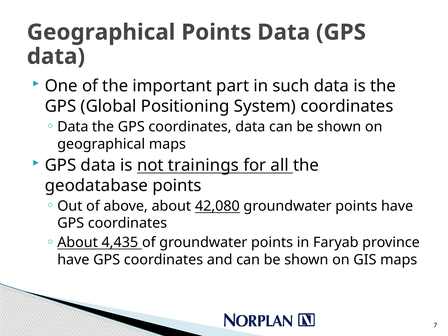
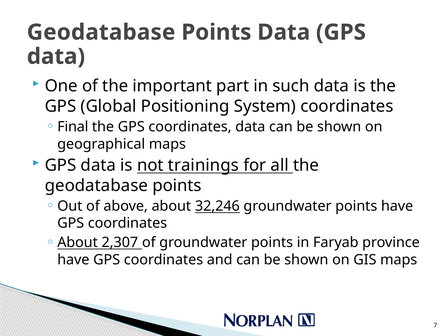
Geographical: Geographical -> Geodatabase (101, 32)
Data: Data -> Final (73, 127)
42,080: 42,080 -> 32,246 (217, 206)
4,435: 4,435 -> 2,307 (120, 242)
